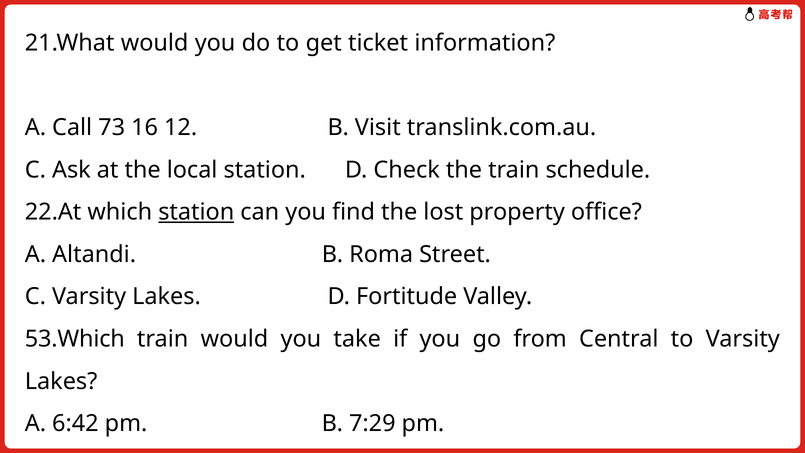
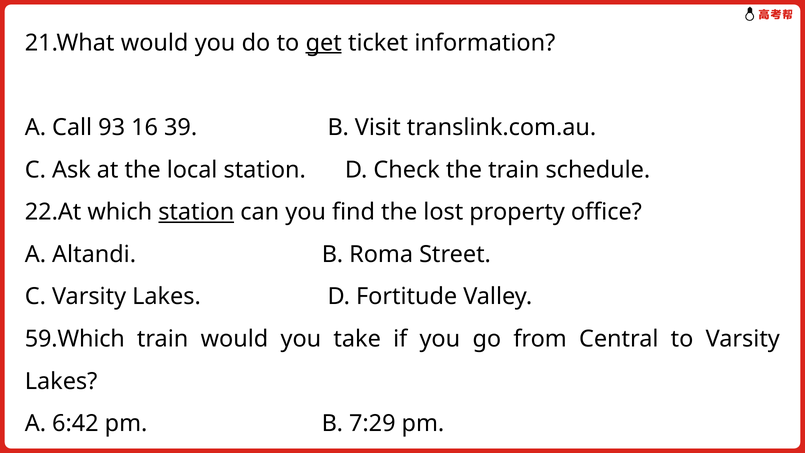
get underline: none -> present (324, 43)
73: 73 -> 93 (112, 127)
12: 12 -> 39 (181, 127)
53.Which: 53.Which -> 59.Which (75, 339)
